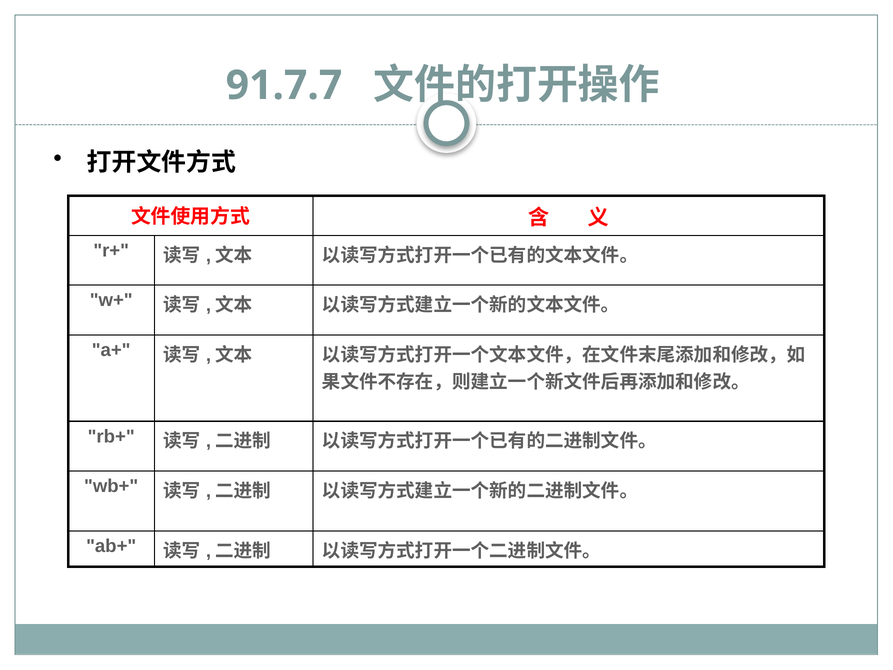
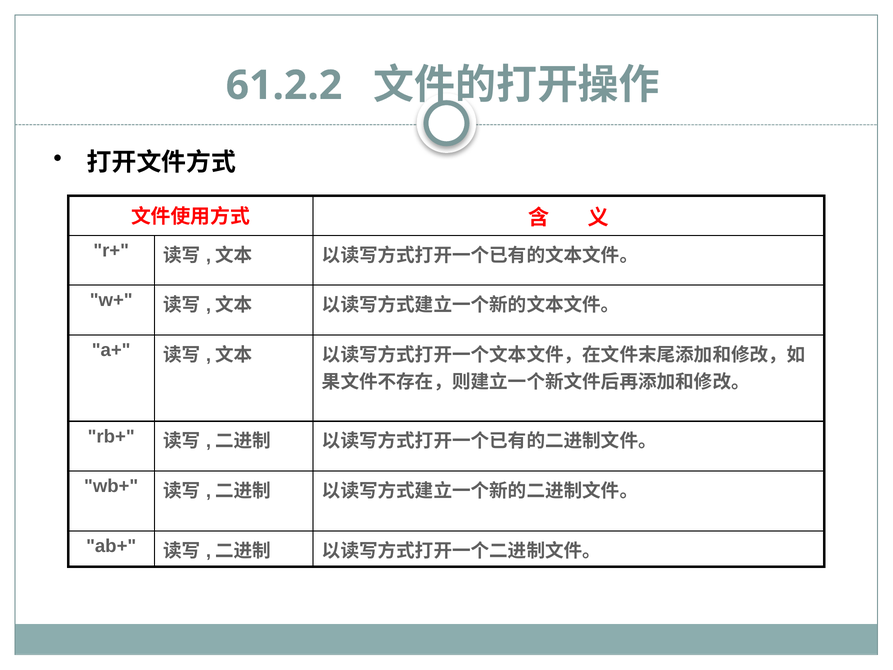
91.7.7: 91.7.7 -> 61.2.2 (284, 85)
